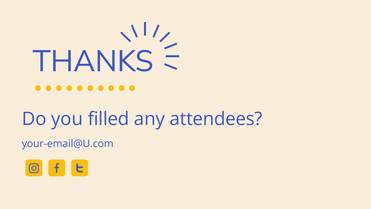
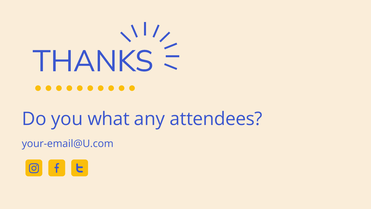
filled: filled -> what (109, 119)
